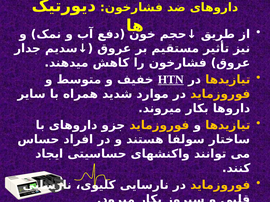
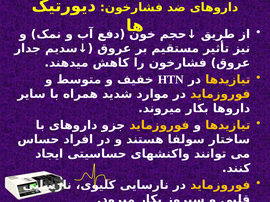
HTN underline: present -> none (171, 80)
